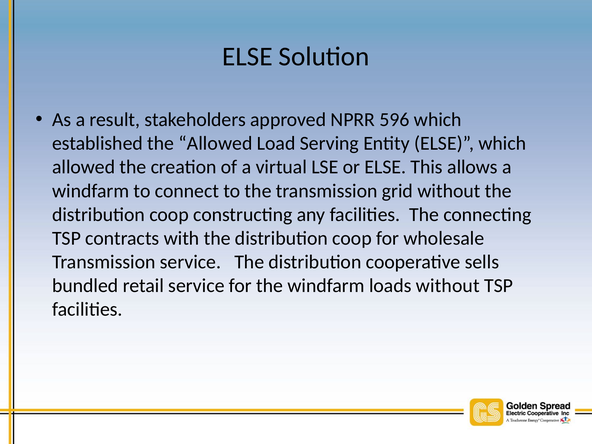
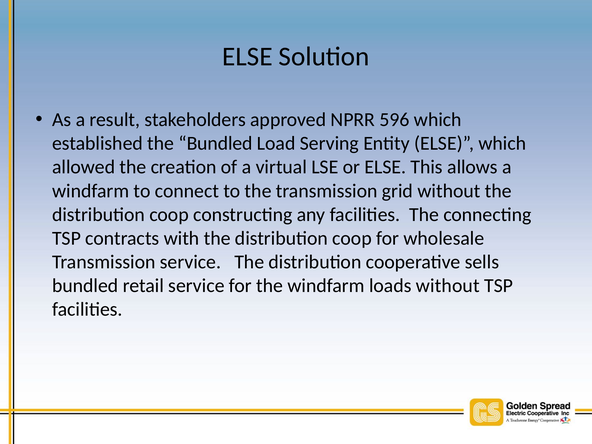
the Allowed: Allowed -> Bundled (216, 143)
